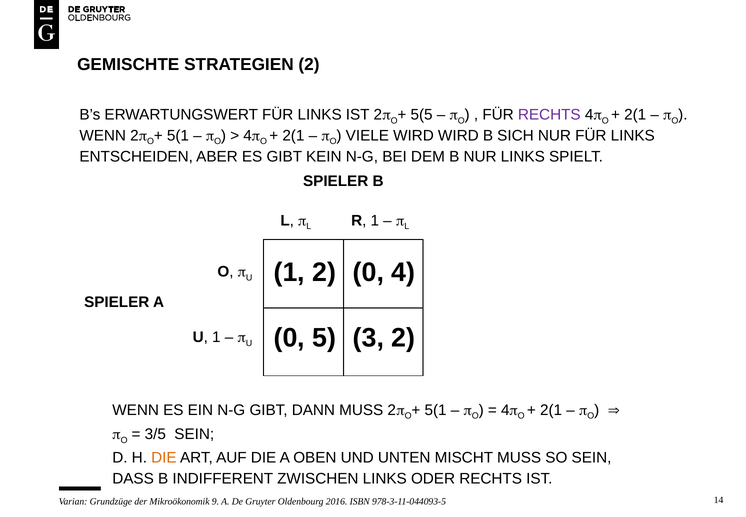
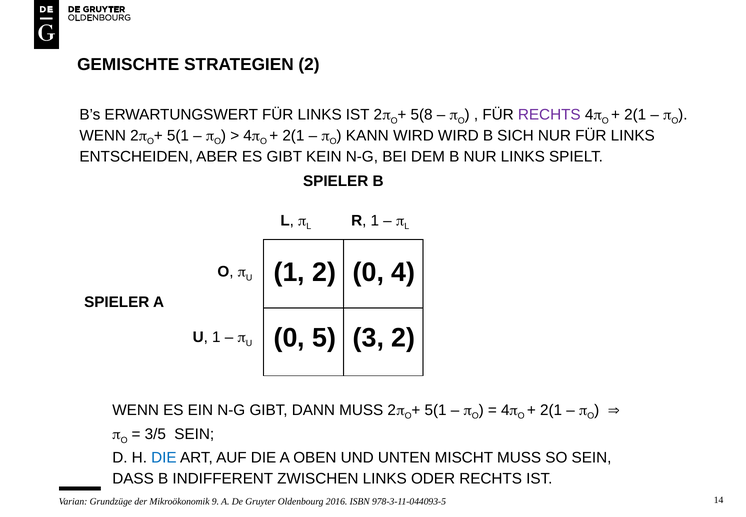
5(5: 5(5 -> 5(8 (422, 115)
VIELE: VIELE -> KANN (367, 135)
DIE colour: orange -> blue (164, 457)
